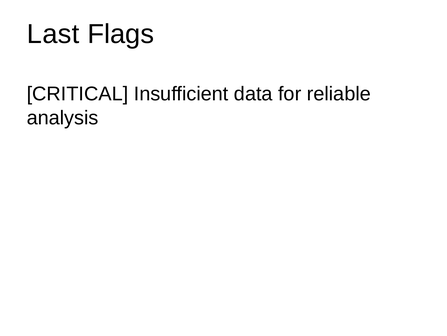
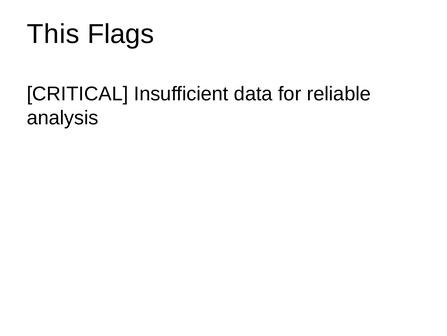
Last: Last -> This (53, 34)
